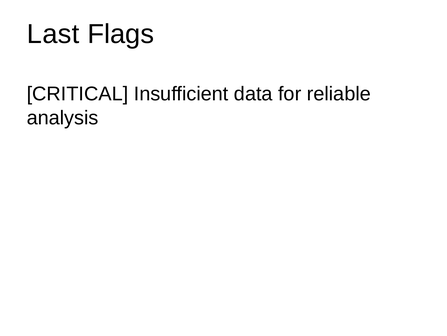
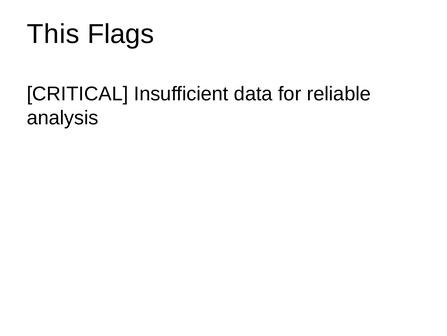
Last: Last -> This (53, 34)
